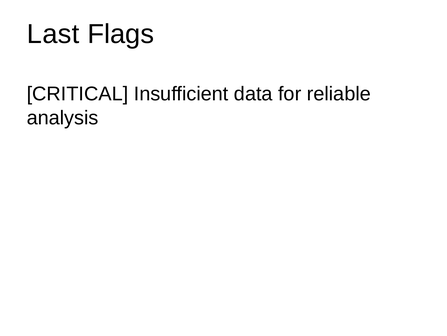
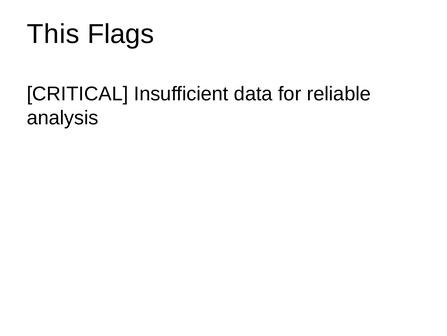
Last: Last -> This (53, 34)
